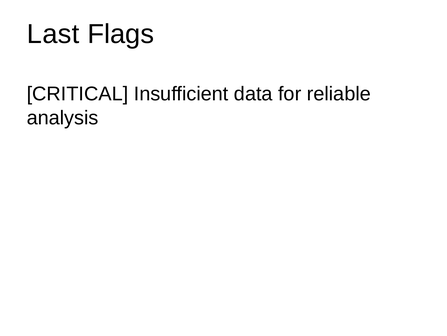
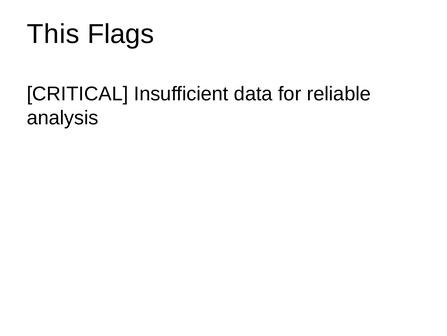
Last: Last -> This (53, 34)
